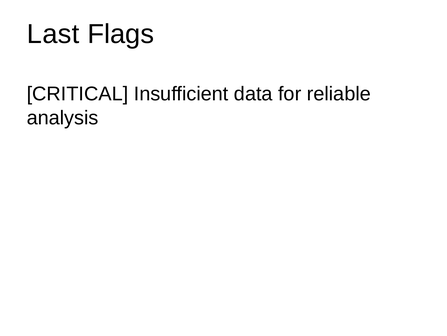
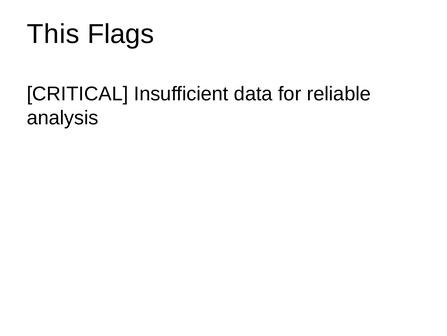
Last: Last -> This (53, 34)
